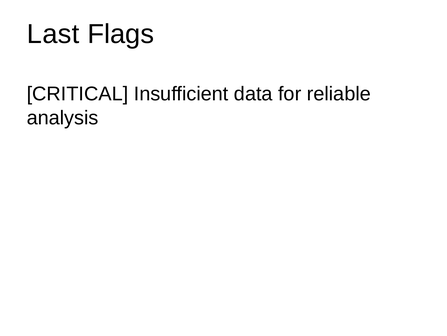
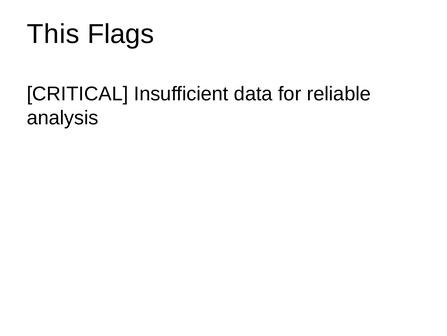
Last: Last -> This (53, 34)
